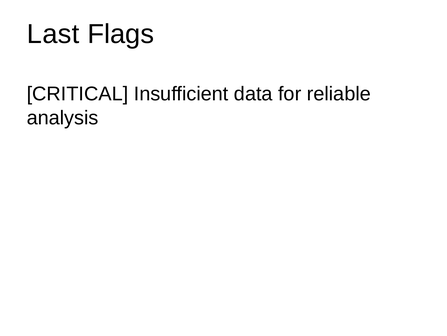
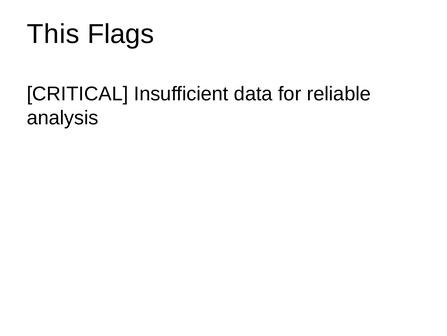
Last: Last -> This (53, 34)
